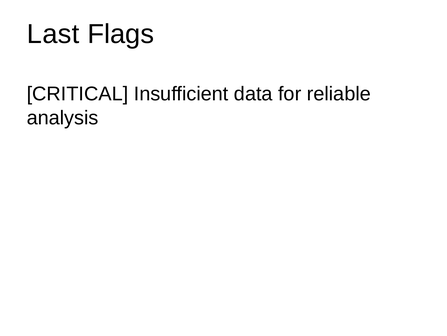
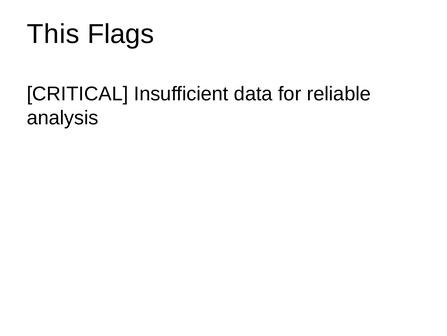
Last: Last -> This (53, 34)
